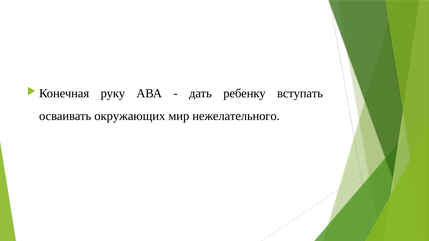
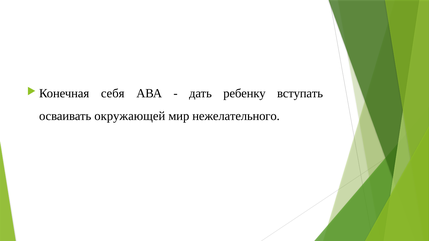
руку: руку -> себя (113, 94)
окружающих: окружающих -> окружающей (130, 116)
